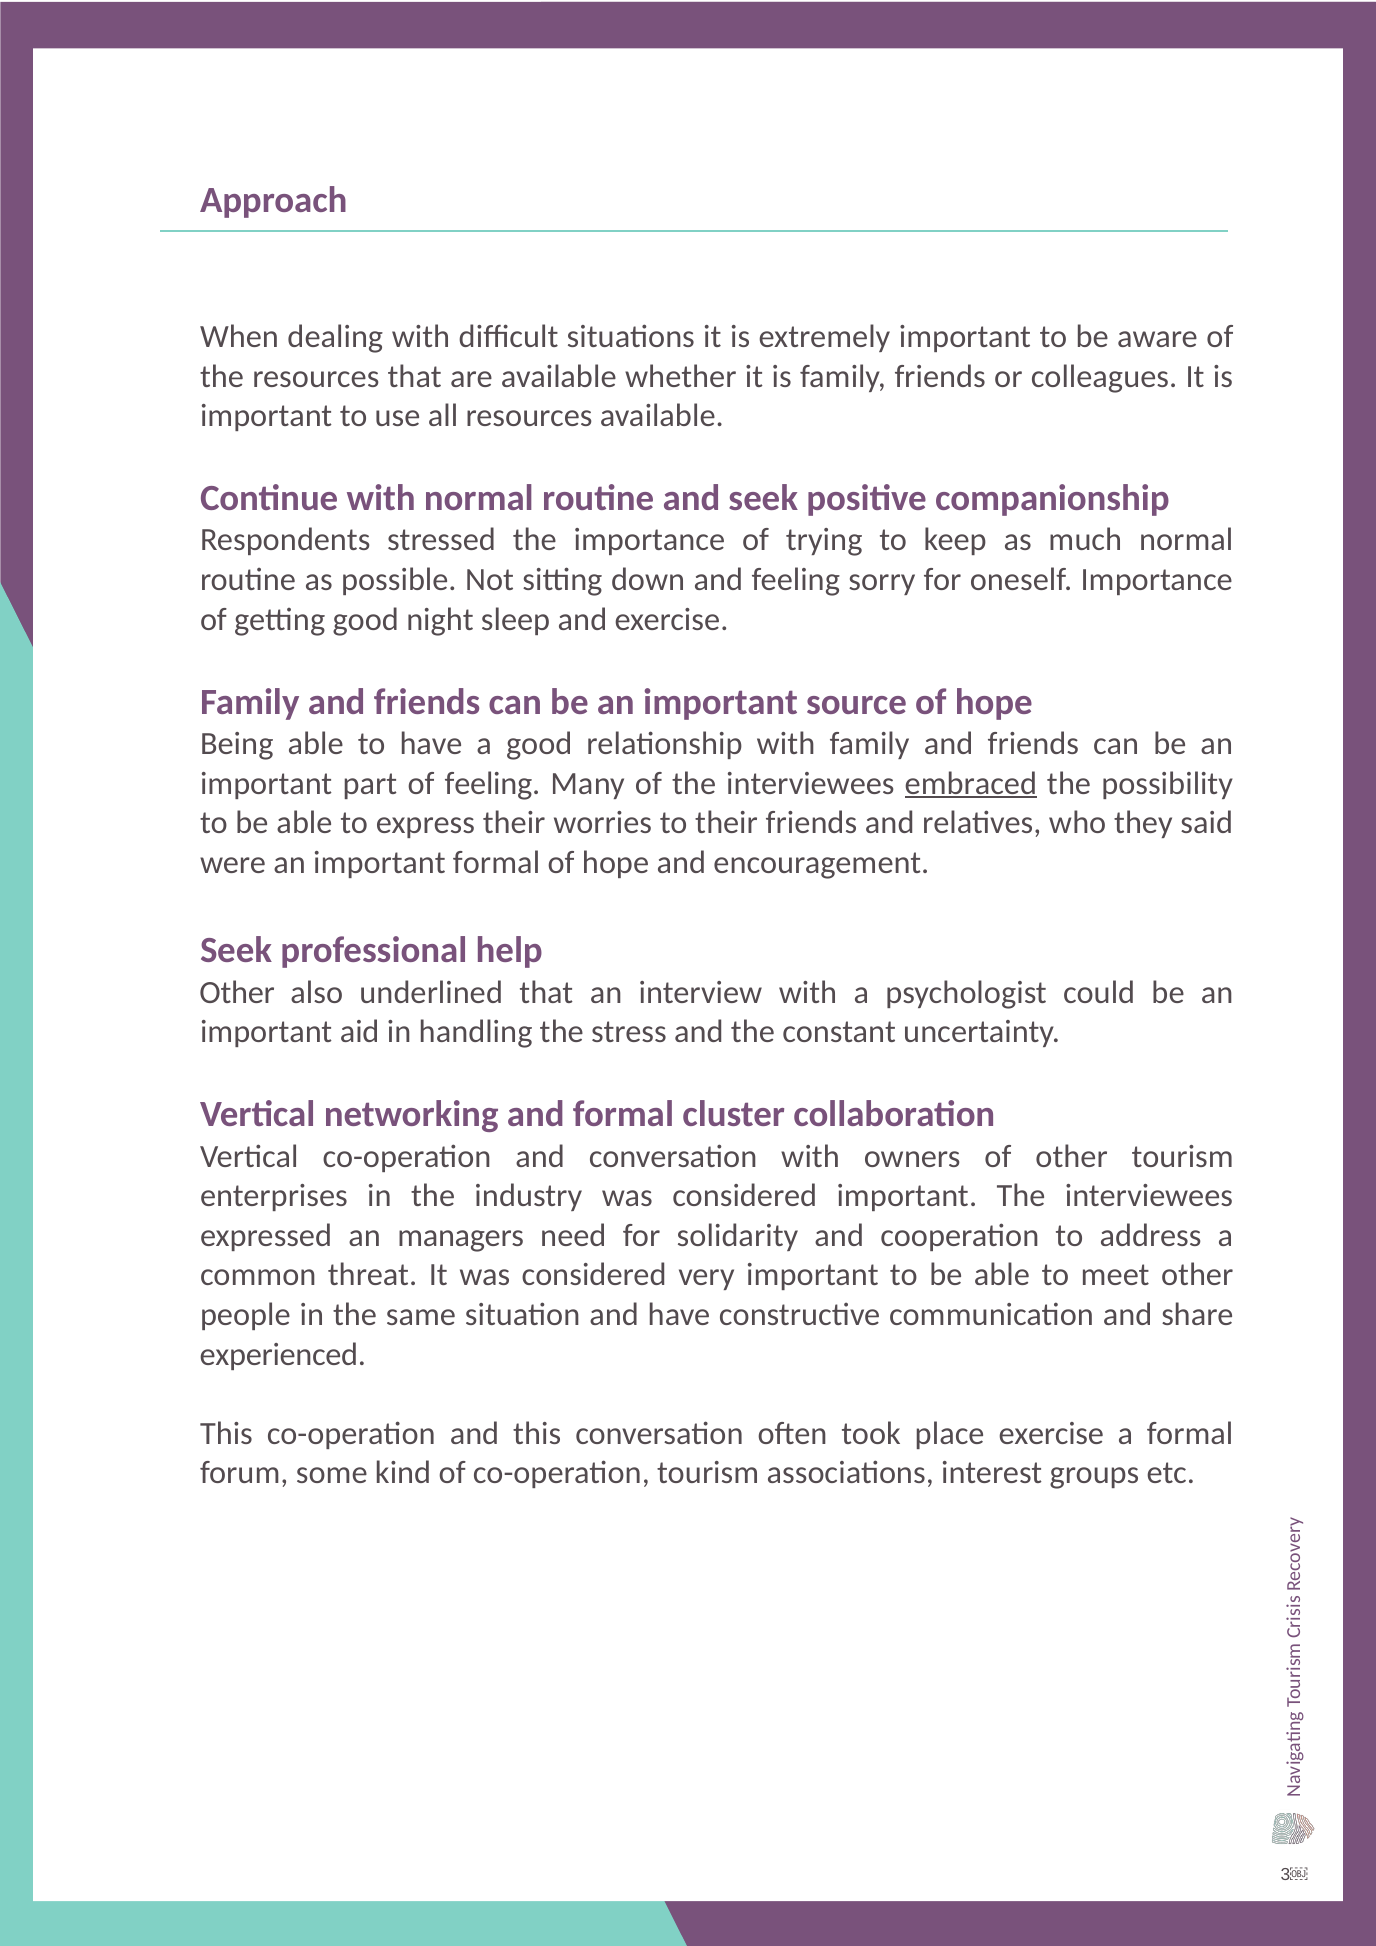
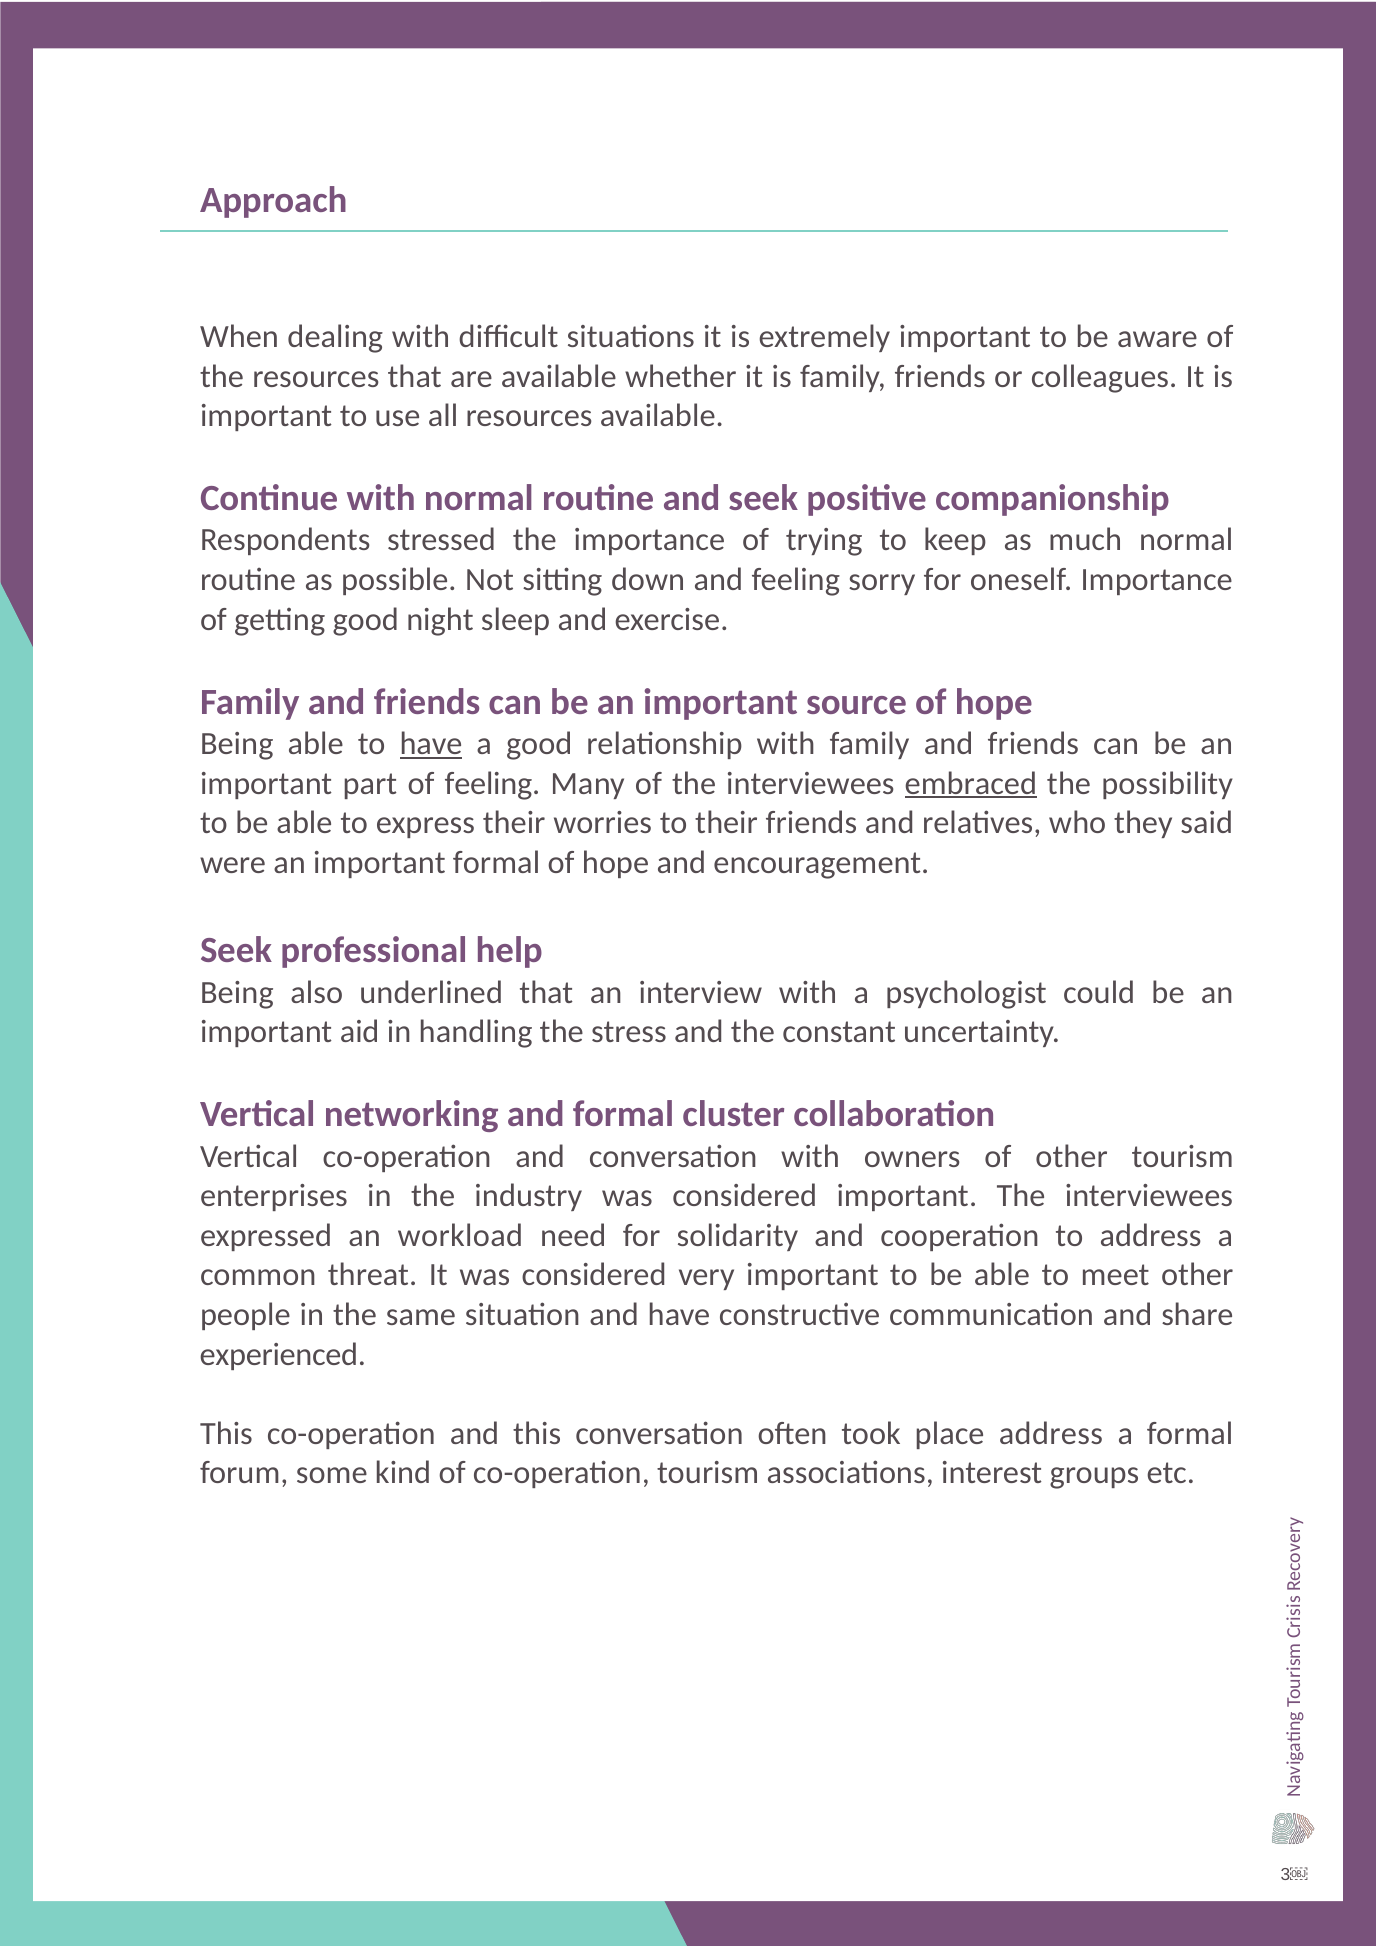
have underline: none -> present (431, 744)
Other: Other -> Being (237, 993)
managers: managers -> workload (460, 1236)
place exercise: exercise -> address (1051, 1434)
